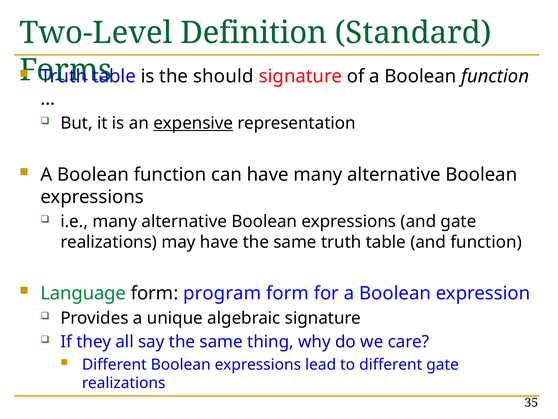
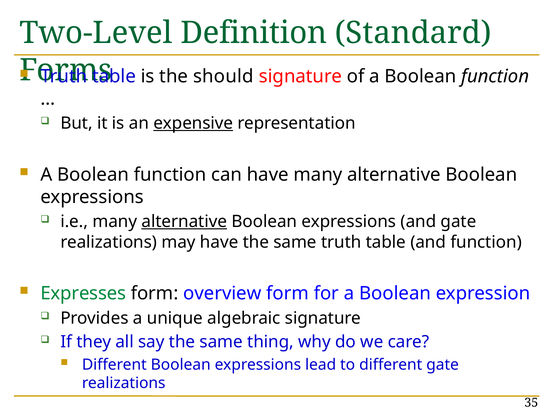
alternative underline: none -> present (184, 221)
Language: Language -> Expresses (83, 293)
program: program -> overview (222, 293)
